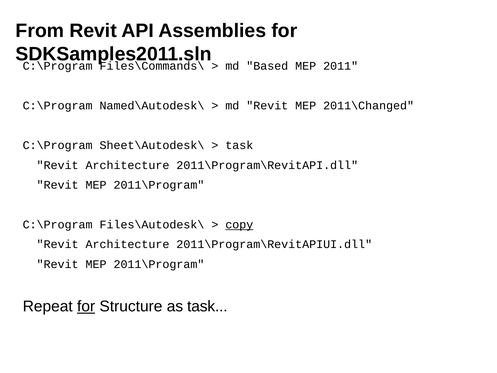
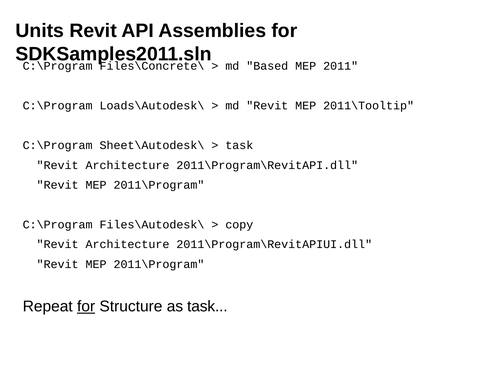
From: From -> Units (40, 31)
Files\Commands\: Files\Commands\ -> Files\Concrete\ (152, 66)
Named\Autodesk\: Named\Autodesk\ -> Loads\Autodesk\ (152, 106)
2011\Changed: 2011\Changed -> 2011\Tooltip (369, 106)
copy underline: present -> none (239, 224)
